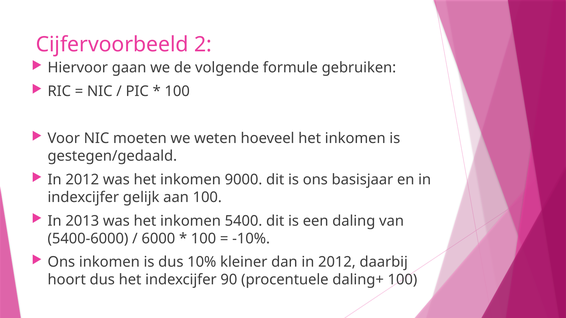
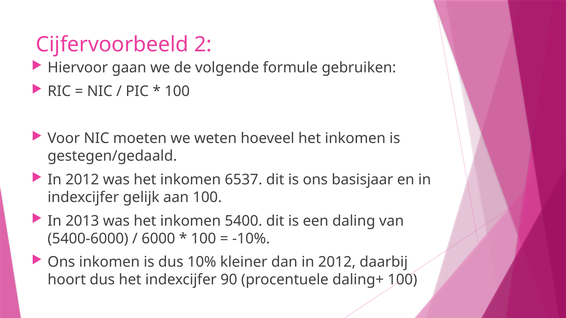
9000: 9000 -> 6537 (244, 180)
